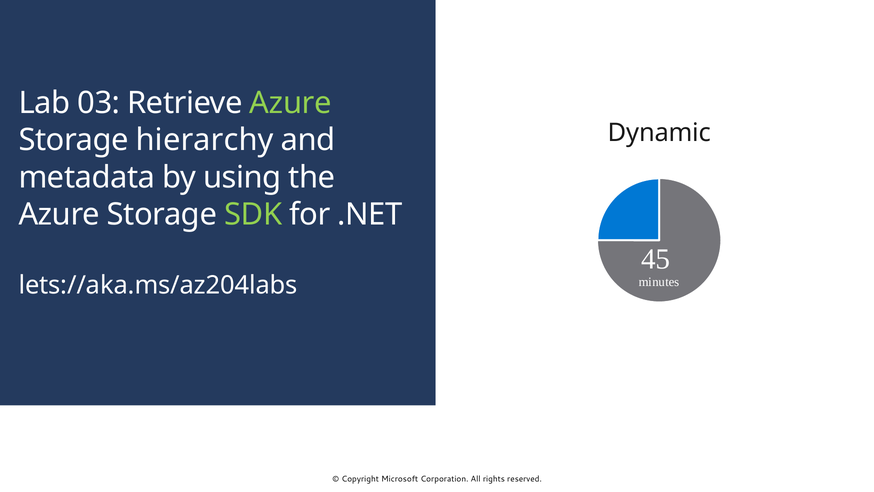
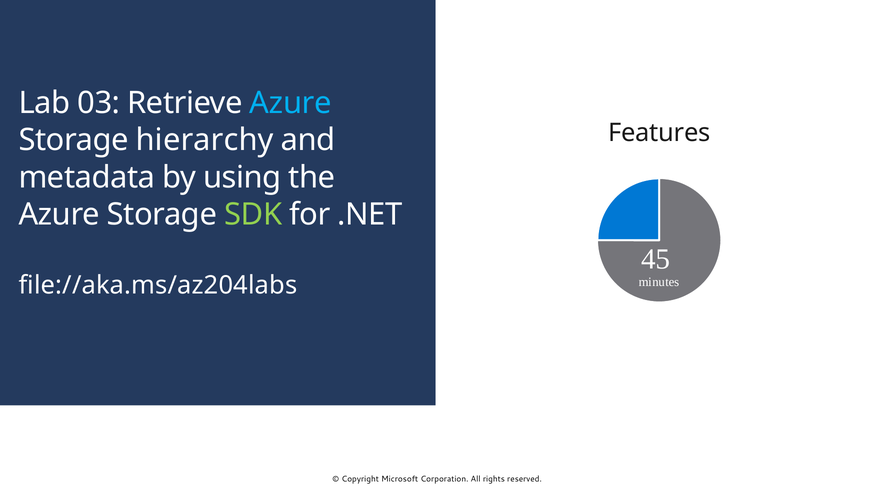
Azure colour: light green -> light blue (291, 103)
Dynamic: Dynamic -> Features (659, 133)
lets://aka.ms/az204labs: lets://aka.ms/az204labs -> file://aka.ms/az204labs (158, 285)
